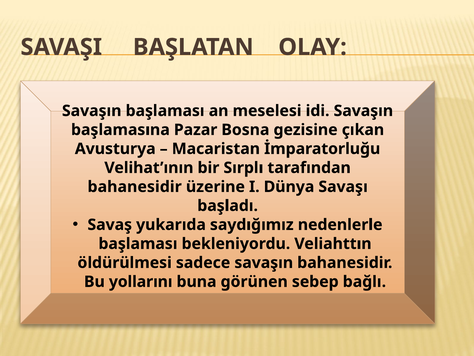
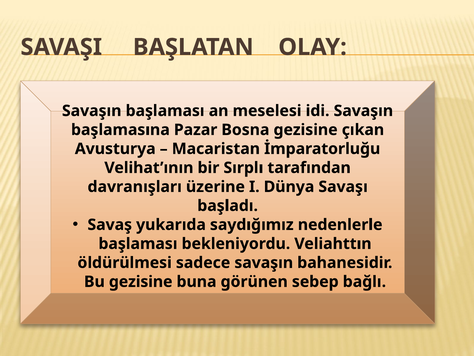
bahanesidir: bahanesidir -> davranışları (135, 187)
Bu yollarını: yollarını -> gezisine (141, 281)
